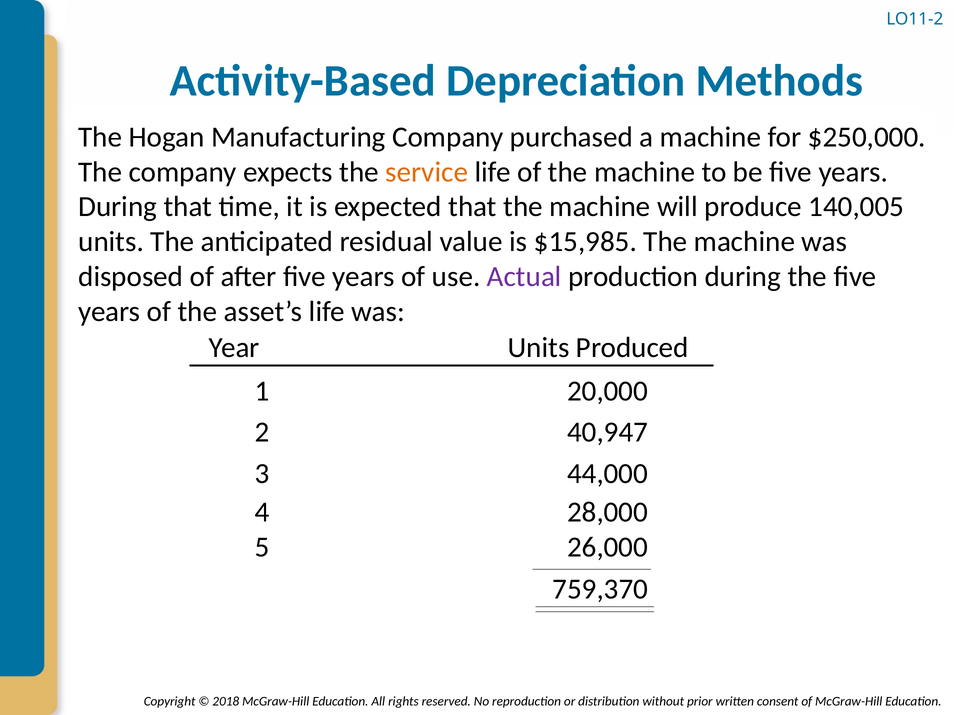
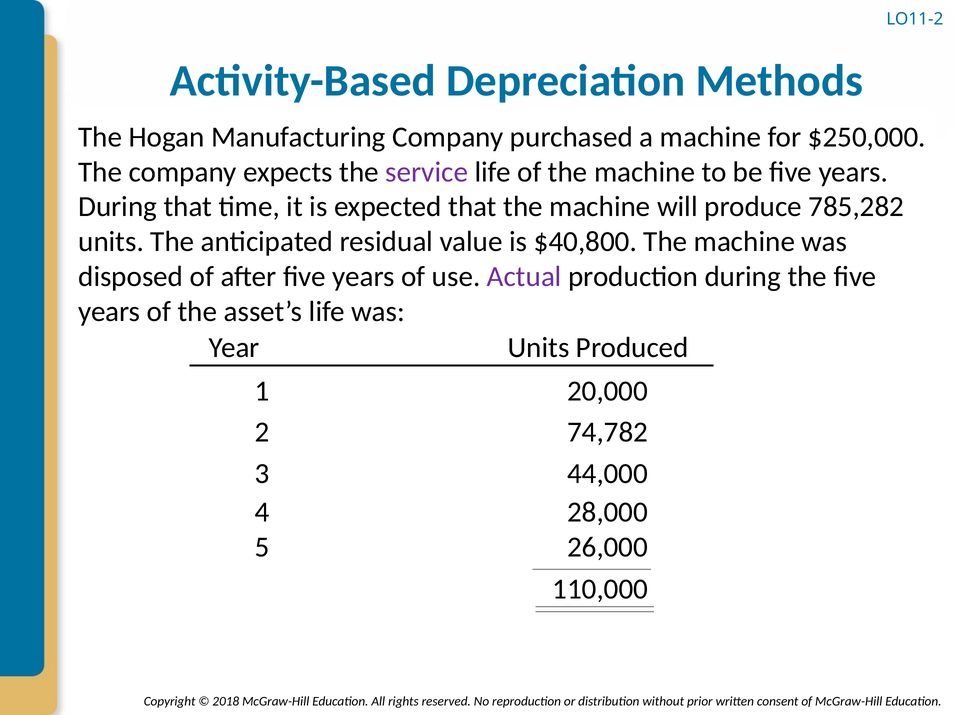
service colour: orange -> purple (427, 172)
140,005: 140,005 -> 785,282 (856, 207)
$15,985: $15,985 -> $40,800 (585, 242)
40,947: 40,947 -> 74,782 (608, 432)
759,370: 759,370 -> 110,000 (600, 589)
